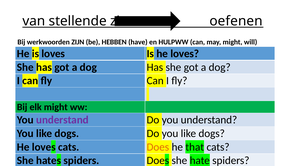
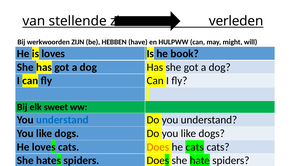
oefenen: oefenen -> verleden (236, 21)
Is he loves: loves -> book (185, 54)
elk might: might -> sweet (56, 107)
understand colour: purple -> blue (62, 120)
he that: that -> cats (195, 147)
